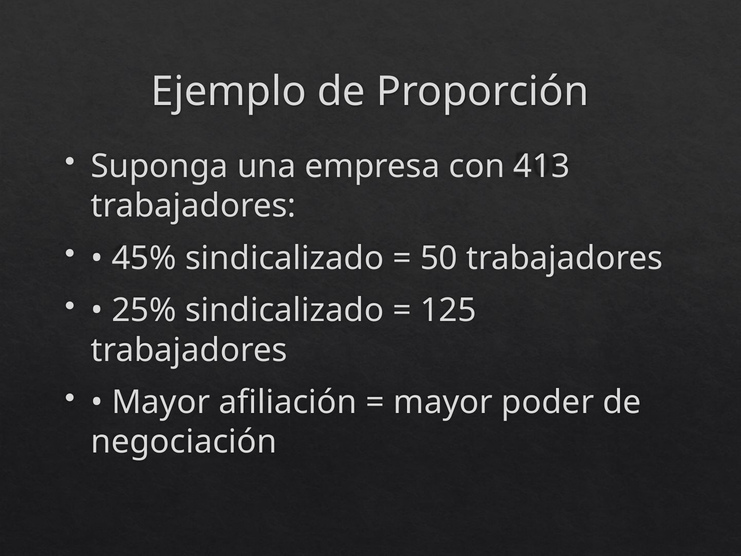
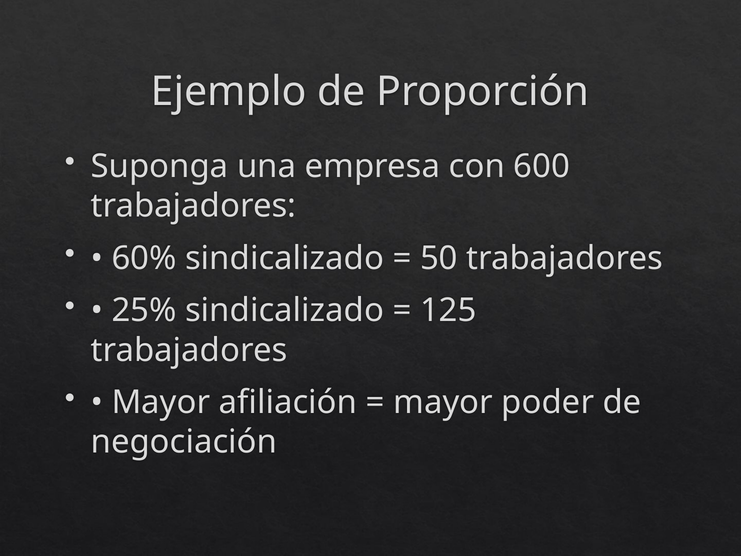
413: 413 -> 600 (542, 166)
45%: 45% -> 60% (144, 258)
